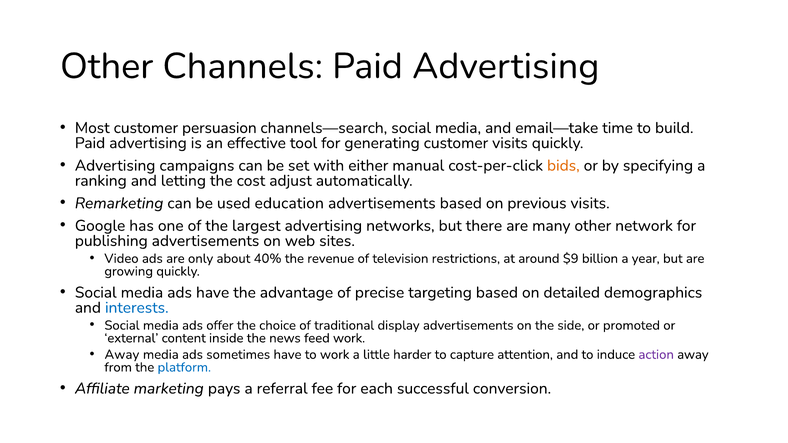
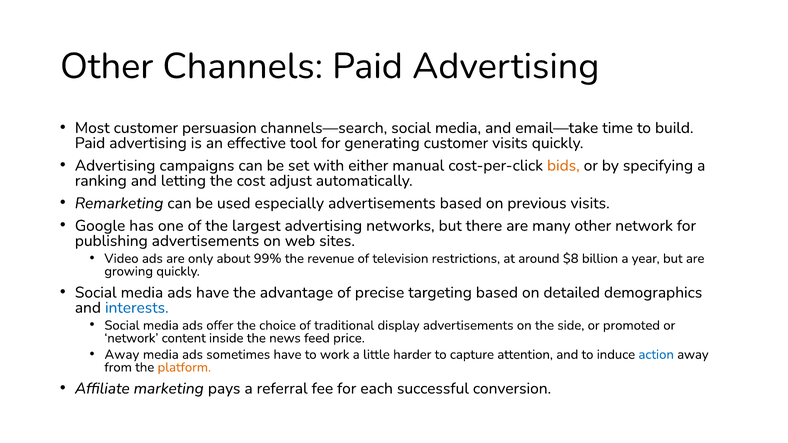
education: education -> especially (289, 203)
40%: 40% -> 99% (268, 259)
$9: $9 -> $8 (571, 259)
external: external -> network (131, 338)
feed work: work -> price (349, 338)
action colour: purple -> blue (656, 355)
platform colour: blue -> orange (184, 367)
